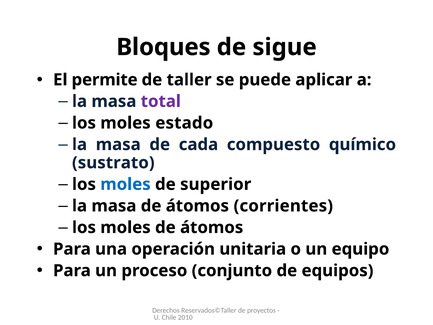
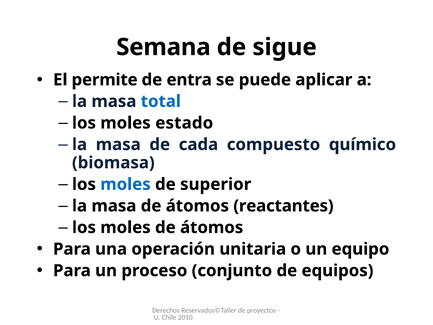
Bloques: Bloques -> Semana (163, 47)
taller: taller -> entra (189, 80)
total colour: purple -> blue (161, 101)
sustrato: sustrato -> biomasa (113, 163)
corrientes: corrientes -> reactantes (283, 206)
